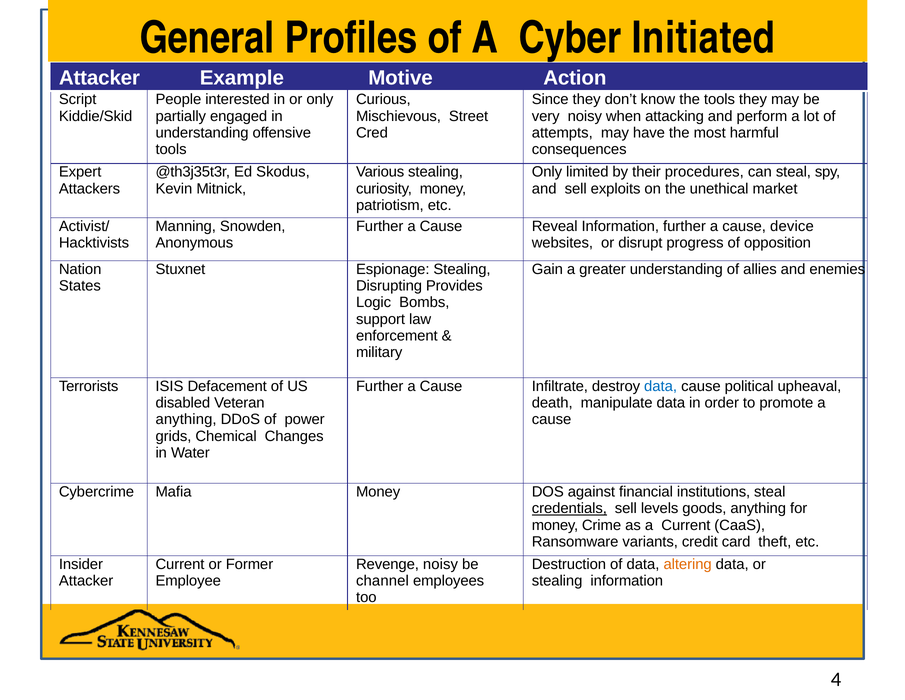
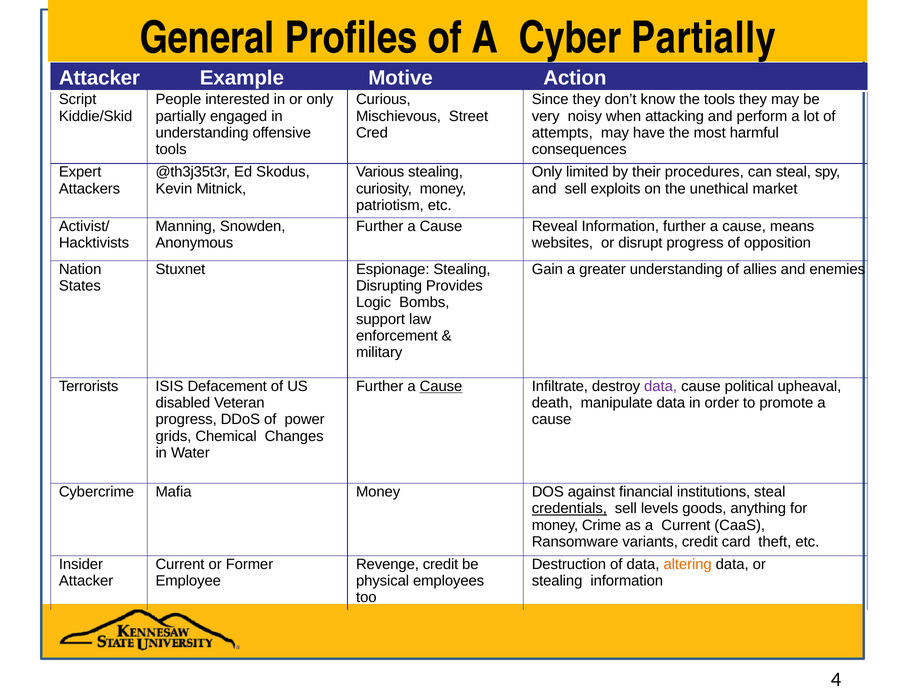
Cyber Initiated: Initiated -> Partially (704, 38)
device: device -> means (792, 226)
Cause underline: none -> present (441, 386)
data colour: blue -> purple (661, 386)
anything: anything -> progress (186, 419)
Revenge noisy: noisy -> credit (441, 564)
channel: channel -> physical (383, 580)
